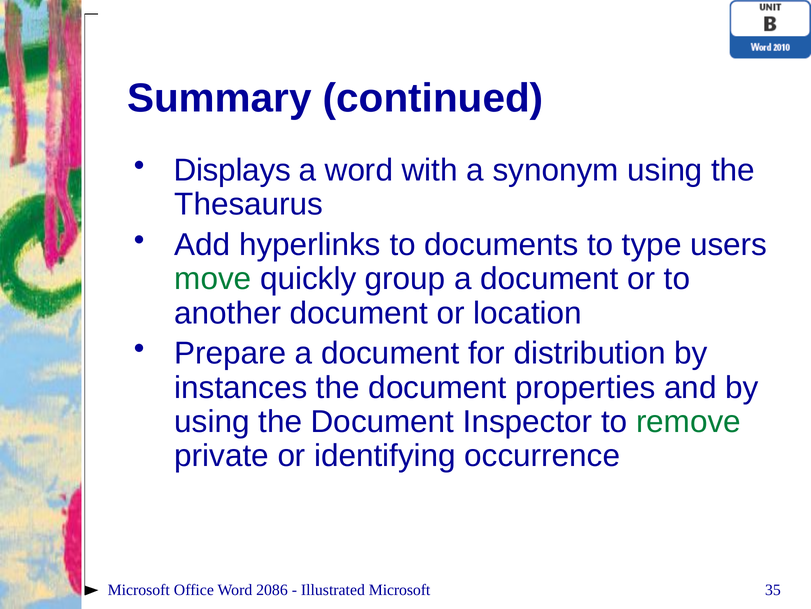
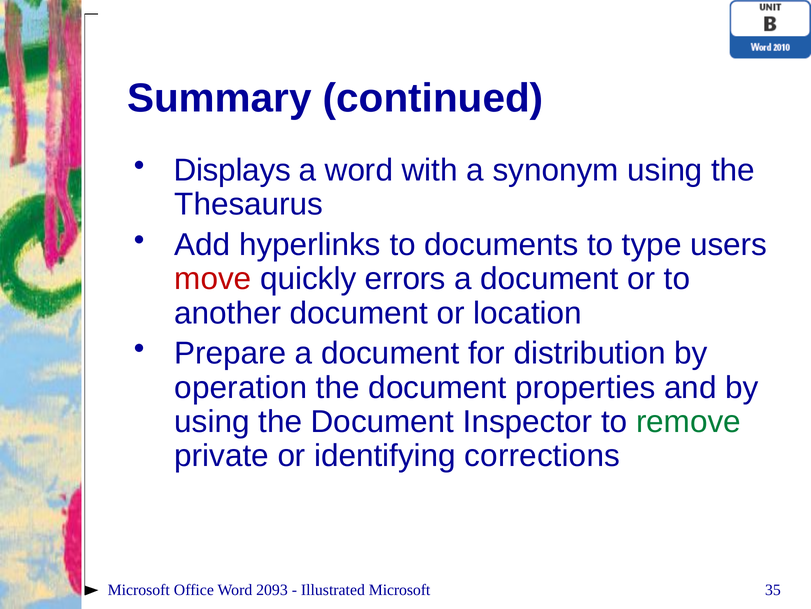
move colour: green -> red (213, 279)
group: group -> errors (405, 279)
instances: instances -> operation (241, 387)
occurrence: occurrence -> corrections (542, 455)
2086: 2086 -> 2093 (272, 589)
